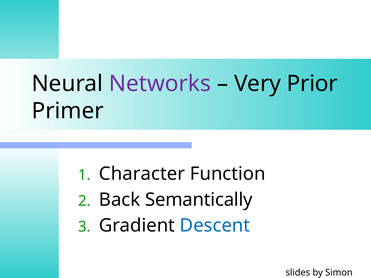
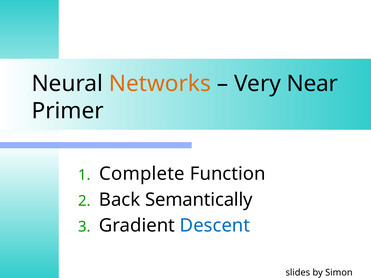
Networks colour: purple -> orange (160, 84)
Prior: Prior -> Near (312, 84)
Character: Character -> Complete (142, 174)
